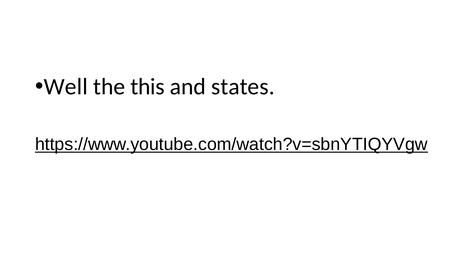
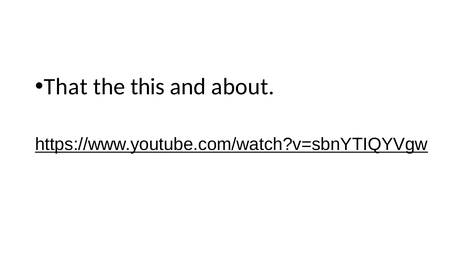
Well: Well -> That (66, 87)
states: states -> about (243, 87)
